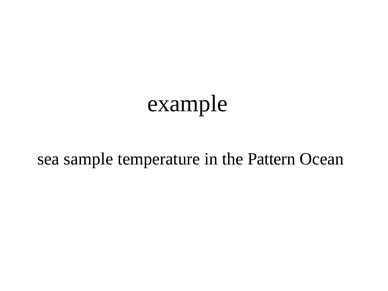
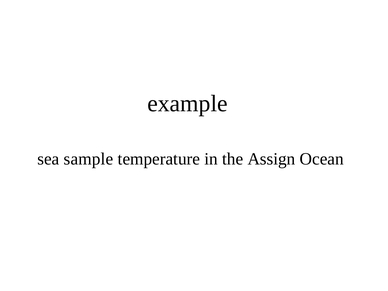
Pattern: Pattern -> Assign (271, 159)
